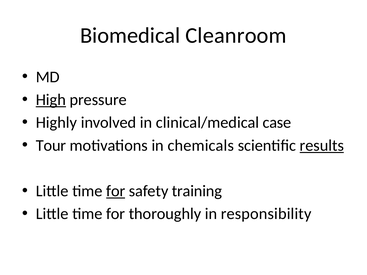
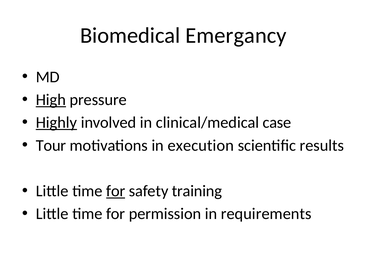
Cleanroom: Cleanroom -> Emergancy (236, 36)
Highly underline: none -> present (56, 123)
chemicals: chemicals -> execution (201, 146)
results underline: present -> none (322, 146)
thoroughly: thoroughly -> permission (165, 214)
responsibility: responsibility -> requirements (266, 214)
